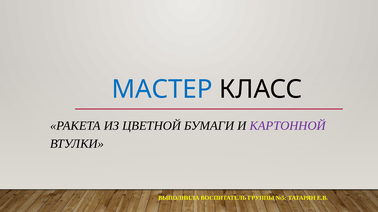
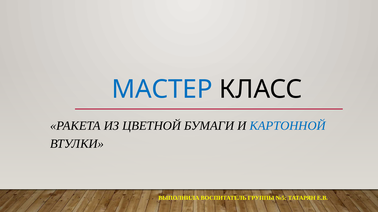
КАРТОННОЙ colour: purple -> blue (288, 126)
